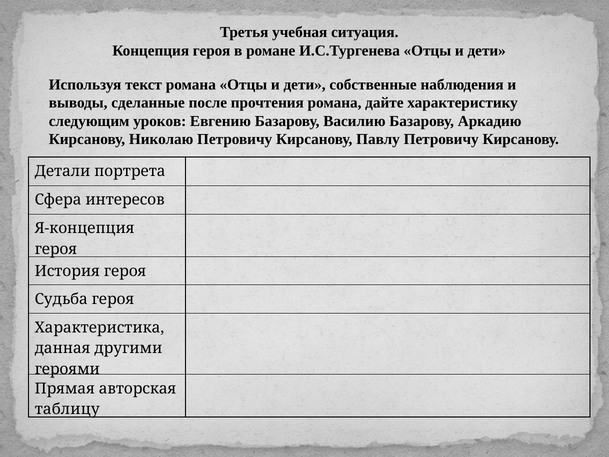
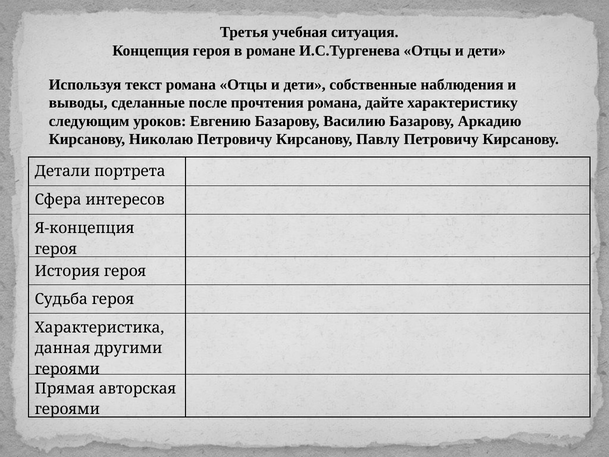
таблицу: таблицу -> героями (67, 409)
